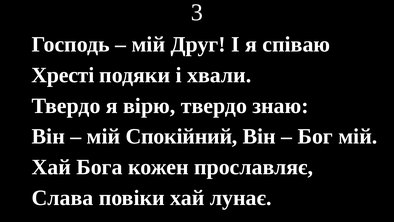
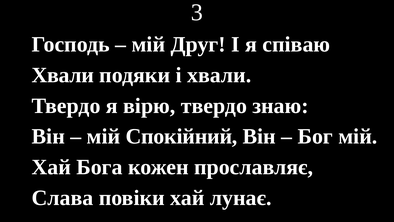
Хресті: Хресті -> Хвали (63, 75)
